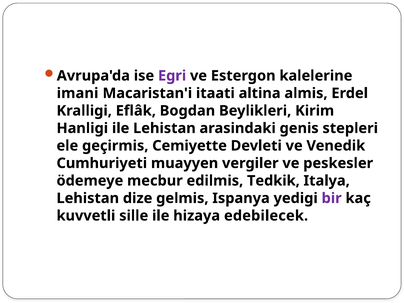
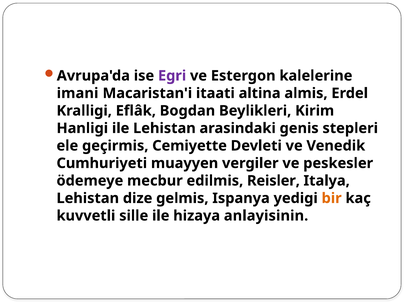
Tedkik: Tedkik -> Reisler (273, 181)
bir colour: purple -> orange (332, 198)
edebilecek: edebilecek -> anlayisinin (266, 216)
